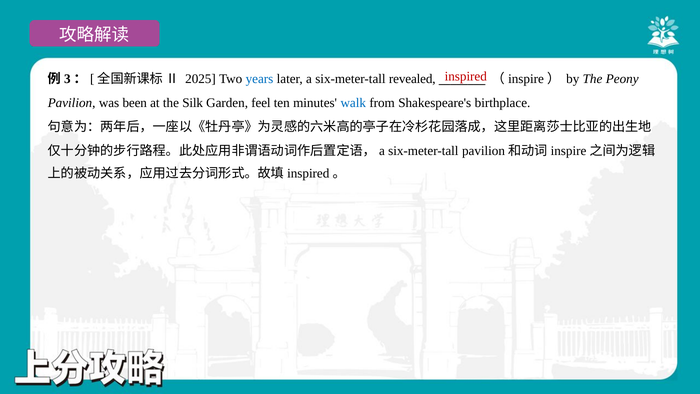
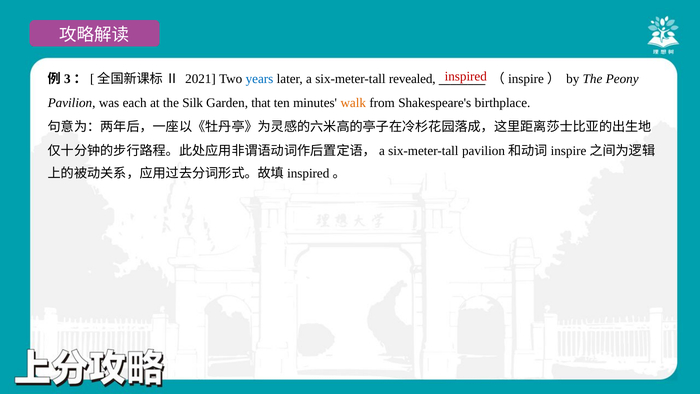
2025: 2025 -> 2021 (200, 79)
been: been -> each (135, 103)
feel: feel -> that (261, 103)
walk colour: blue -> orange (353, 103)
